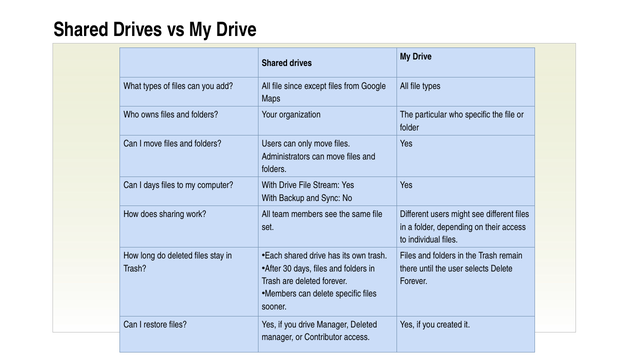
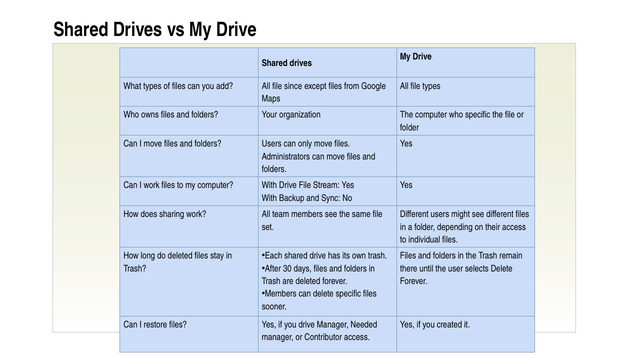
The particular: particular -> computer (431, 115)
I days: days -> work (152, 186)
Manager Deleted: Deleted -> Needed (364, 325)
